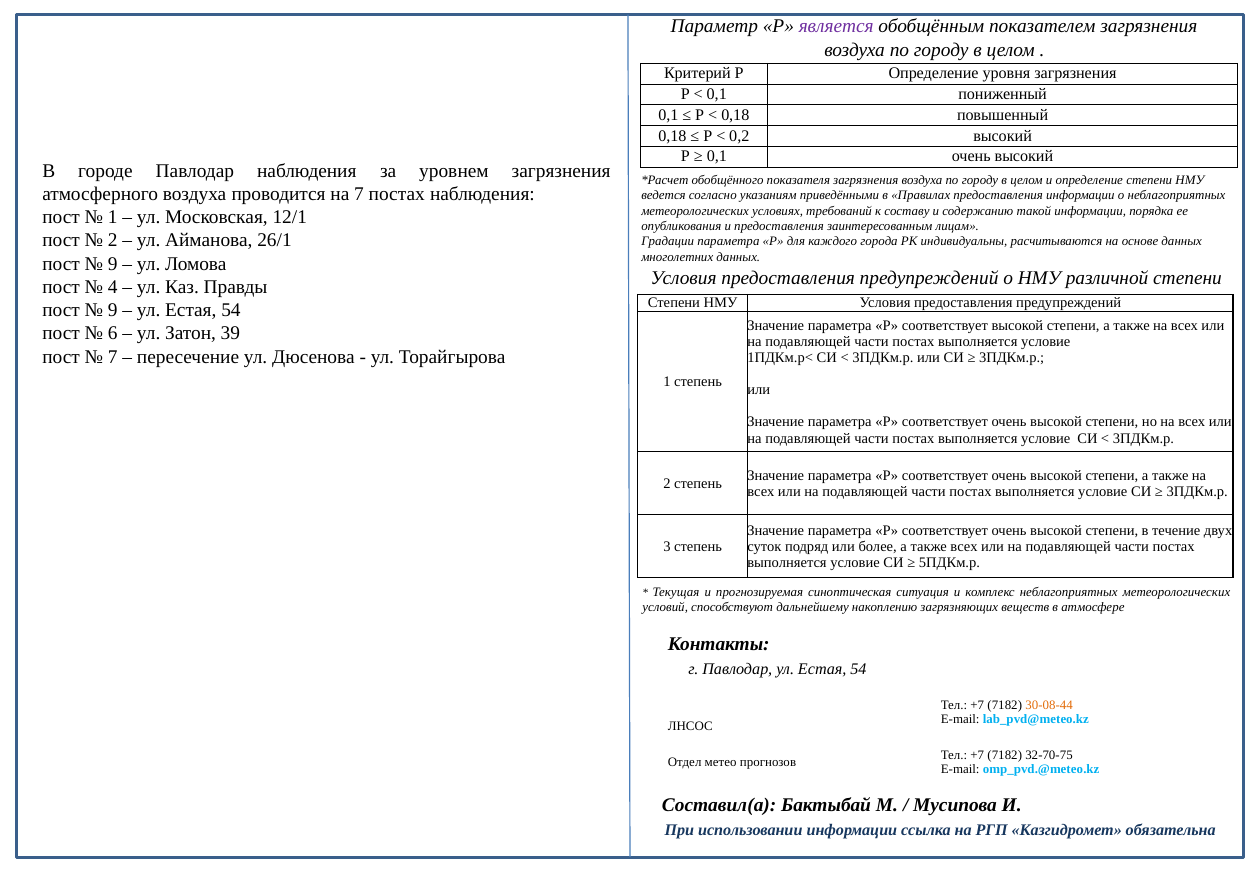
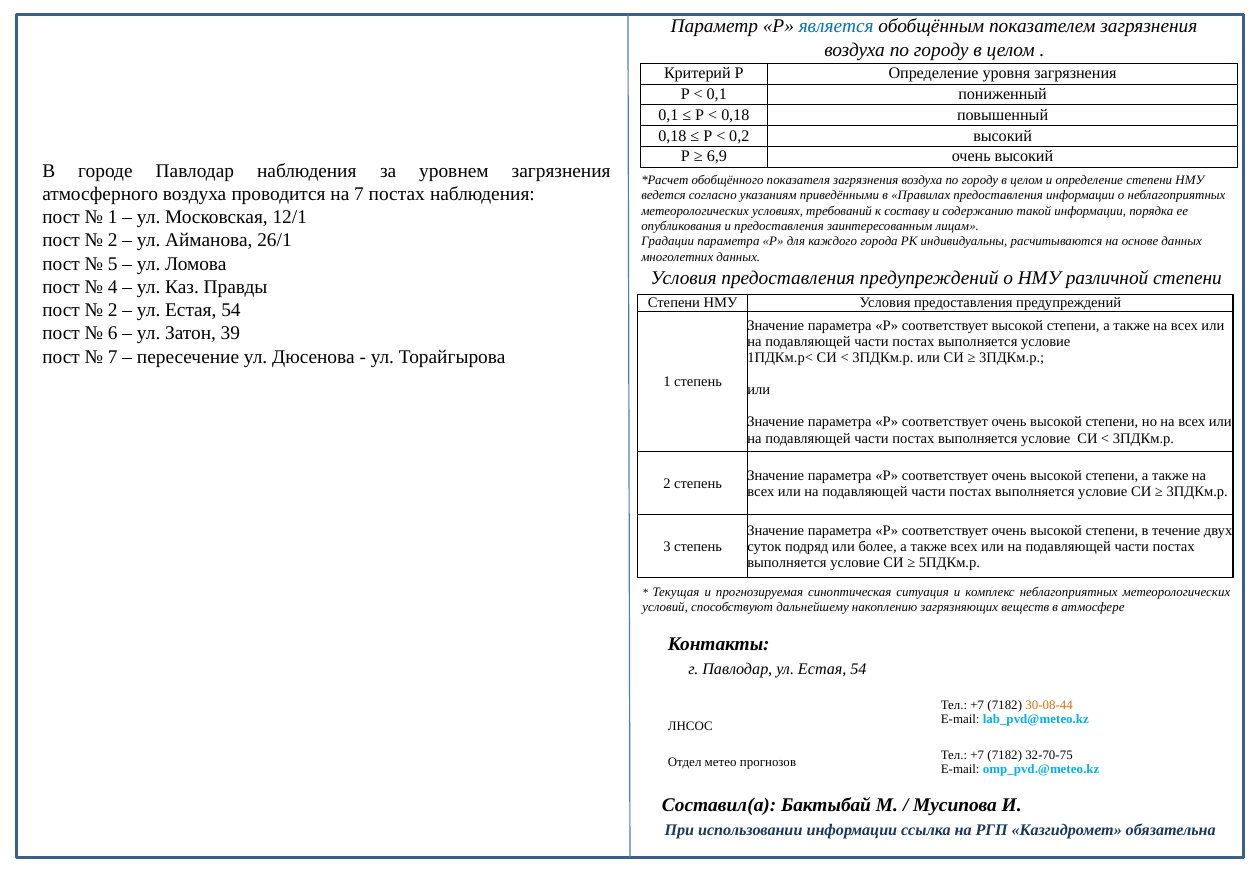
является colour: purple -> blue (836, 27)
0,1: 0,1 -> 6,9 (717, 157)
9: 9 -> 5 (113, 264)
9: 9 -> 2 (113, 310)
